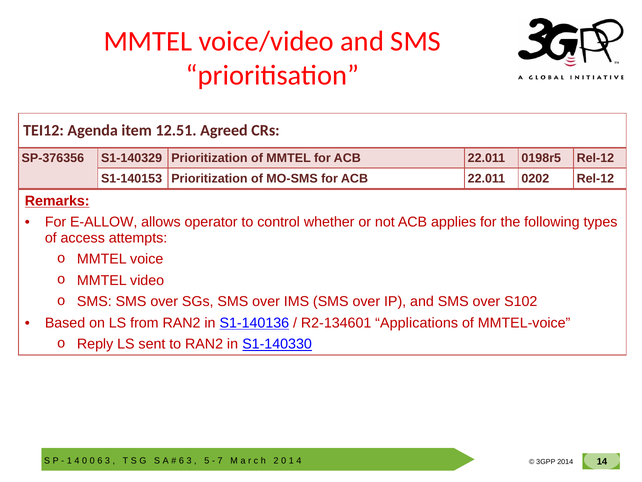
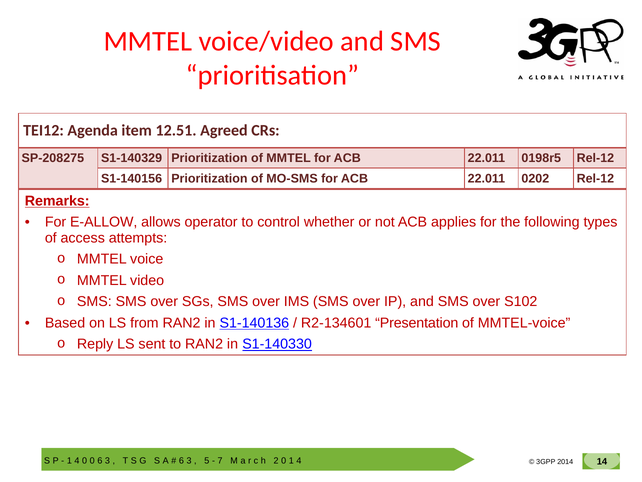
SP-376356: SP-376356 -> SP-208275 (53, 158)
S1-140153: S1-140153 -> S1-140156 (132, 178)
Applications: Applications -> Presentation (417, 323)
